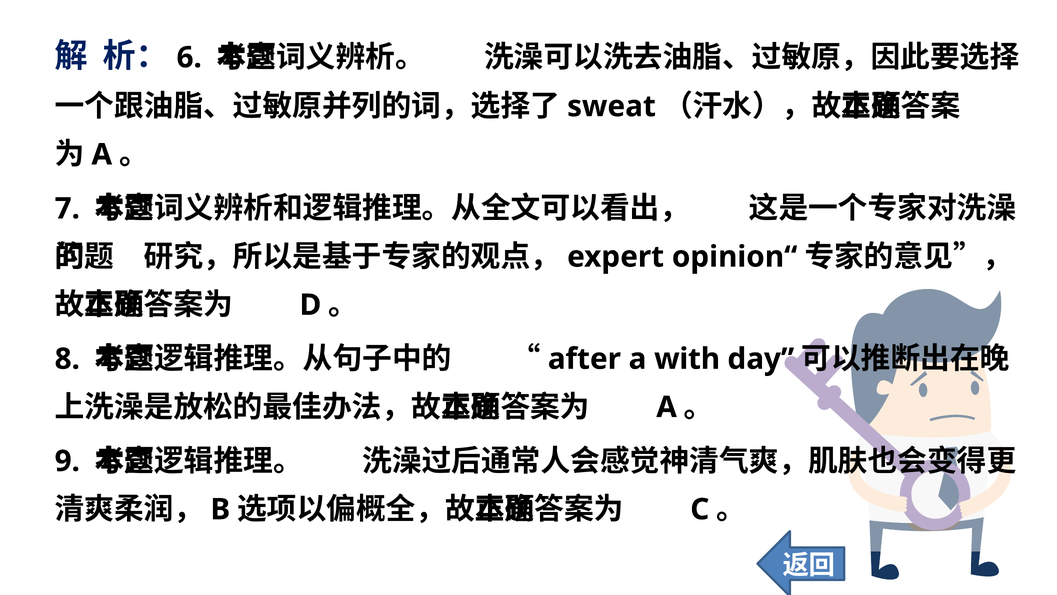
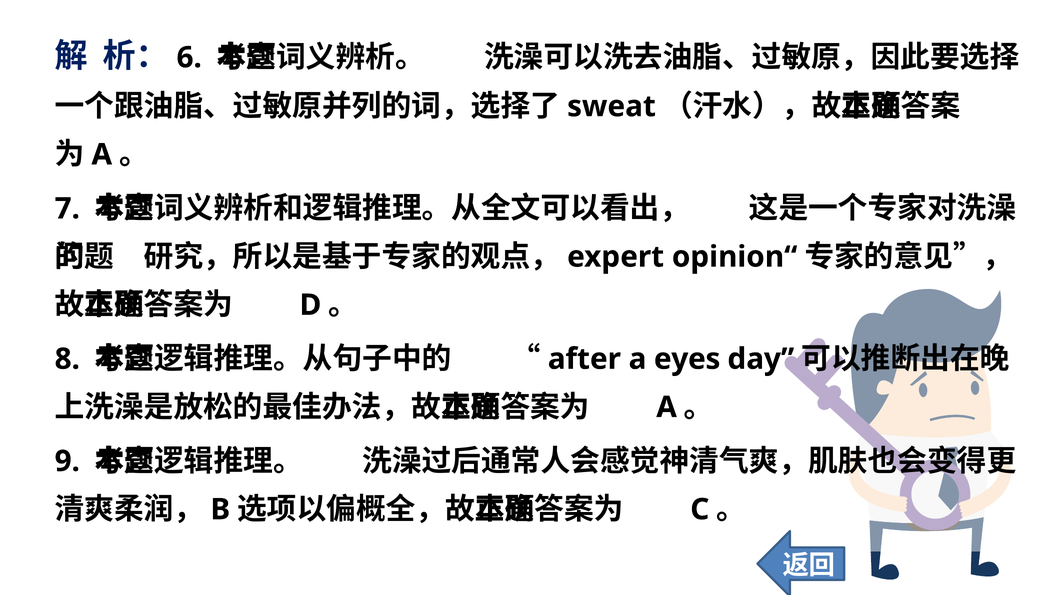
with: with -> eyes (687, 359)
